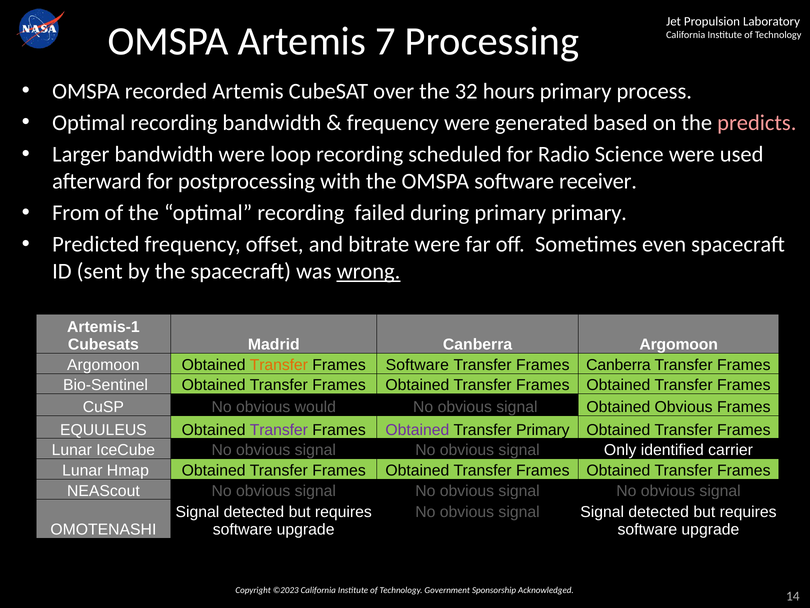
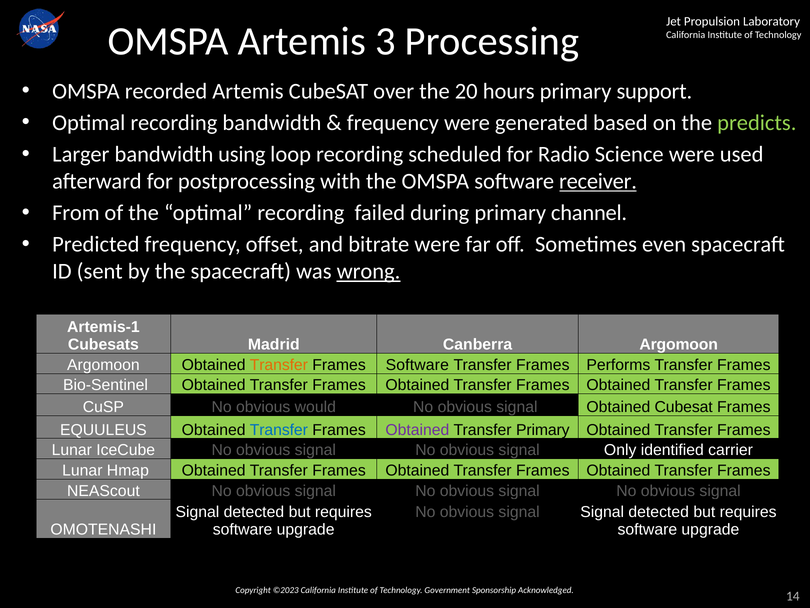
7: 7 -> 3 (385, 41)
32: 32 -> 20 (466, 91)
process: process -> support (654, 91)
predicts colour: pink -> light green (757, 123)
bandwidth were: were -> using (242, 154)
receiver underline: none -> present (598, 181)
primary primary: primary -> channel (589, 213)
Frames Canberra: Canberra -> Performs (618, 365)
Obtained Obvious: Obvious -> Cubesat (684, 407)
Transfer colour: purple -> blue (279, 429)
